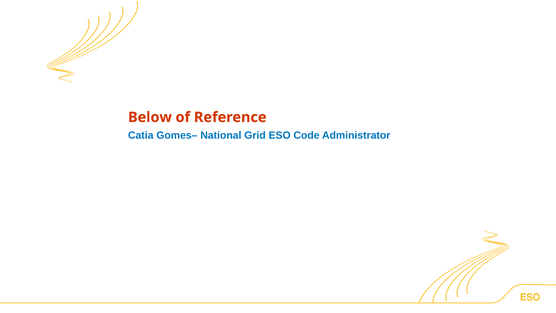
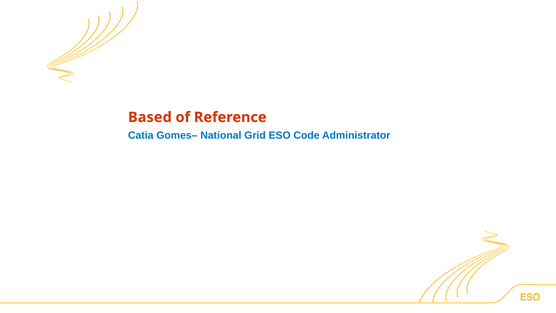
Below: Below -> Based (150, 117)
